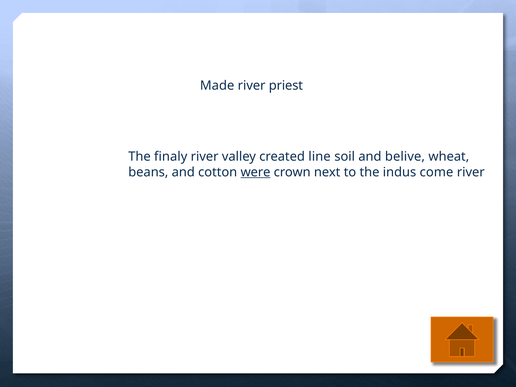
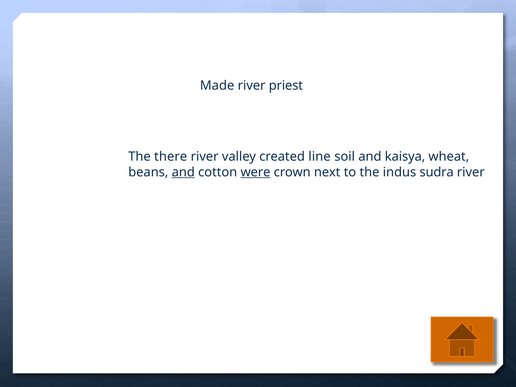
finaly: finaly -> there (171, 157)
belive: belive -> kaisya (405, 157)
and underline: none -> present (183, 172)
come: come -> sudra (437, 172)
